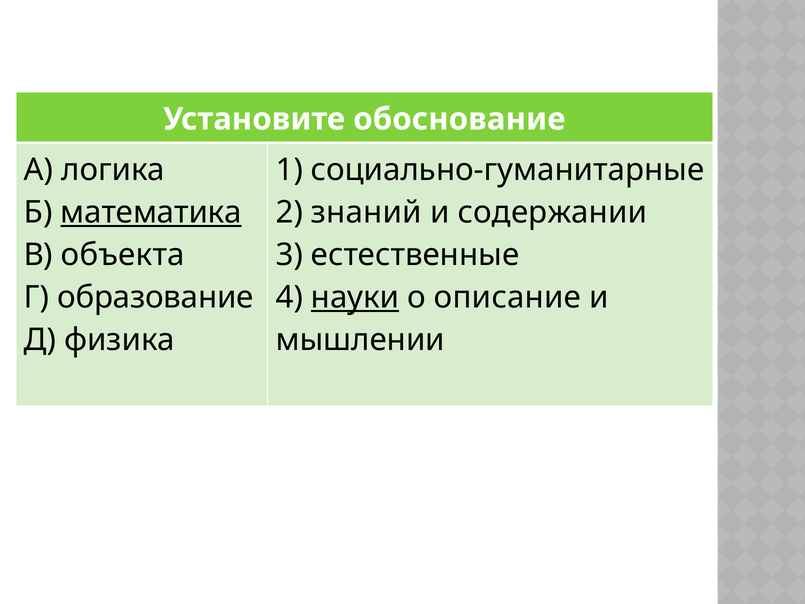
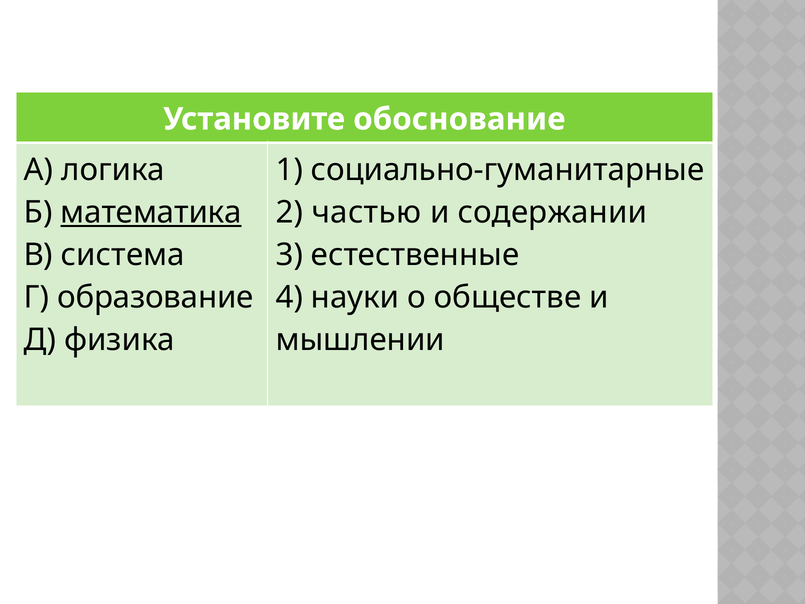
знаний: знаний -> частью (366, 212)
объекта: объекта -> система (123, 255)
науки underline: present -> none (355, 297)
описание: описание -> обществе (508, 297)
